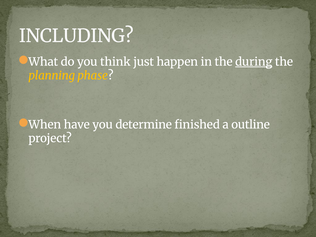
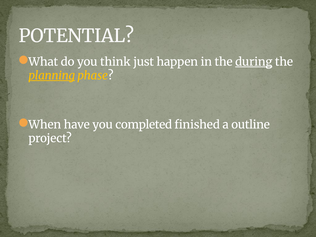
INCLUDING: INCLUDING -> POTENTIAL (76, 36)
planning underline: none -> present (52, 76)
determine: determine -> completed (144, 125)
